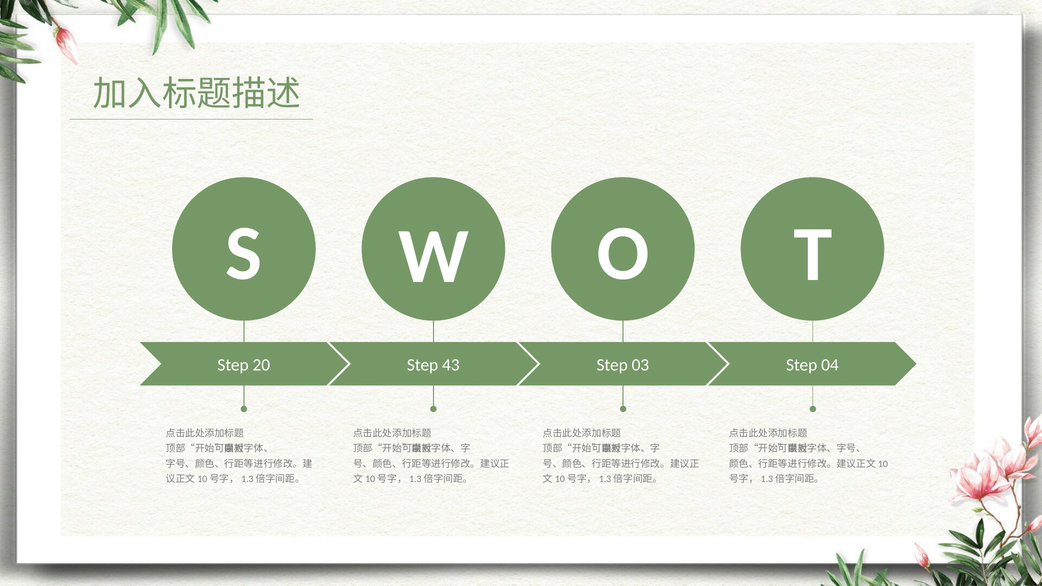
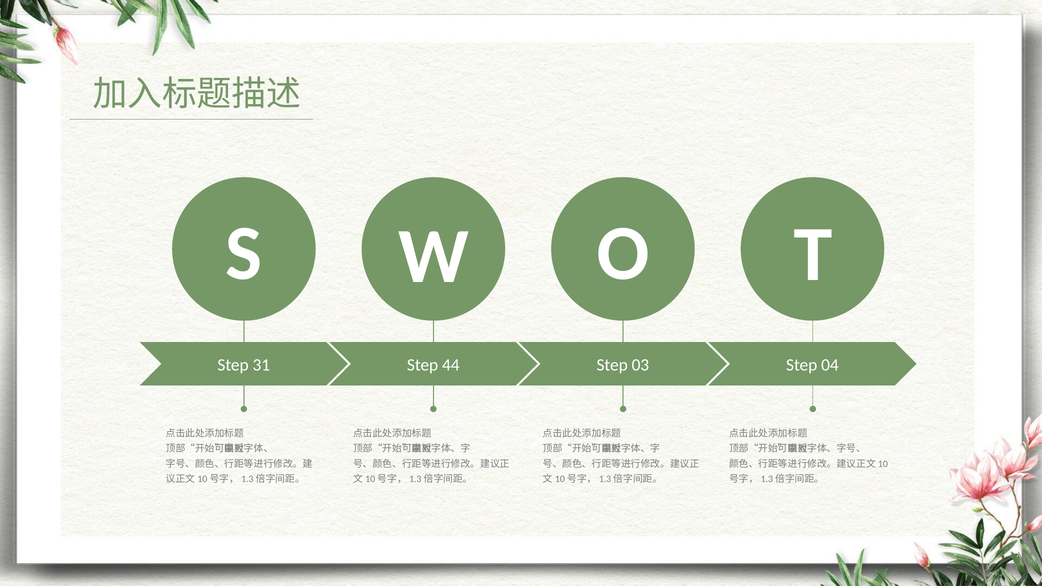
20: 20 -> 31 (261, 365)
43: 43 -> 44 (451, 365)
